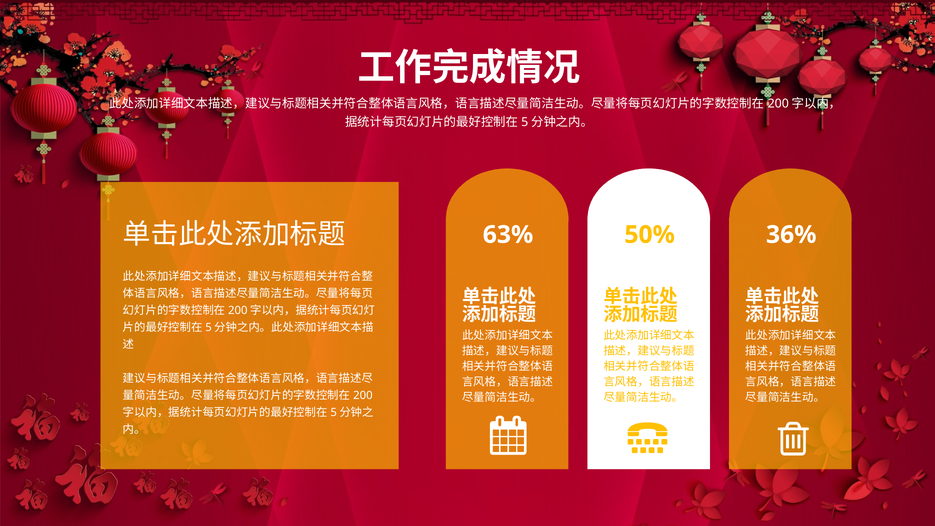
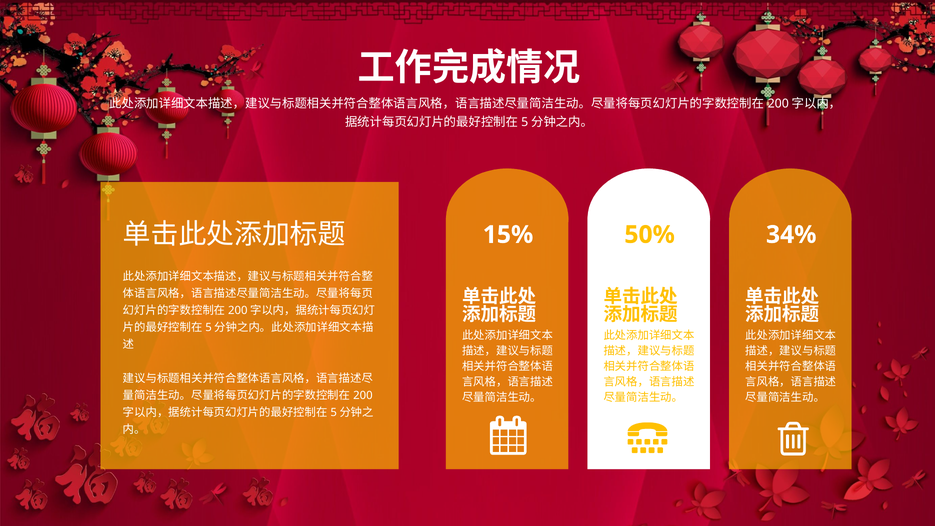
36%: 36% -> 34% (791, 235)
63%: 63% -> 15% (508, 235)
